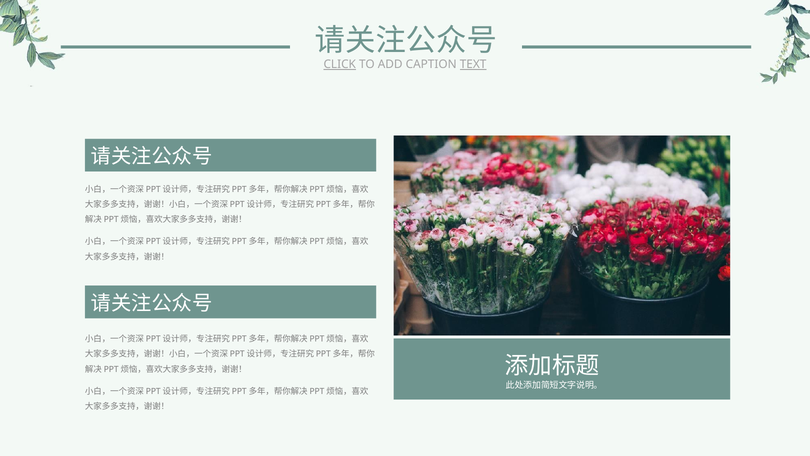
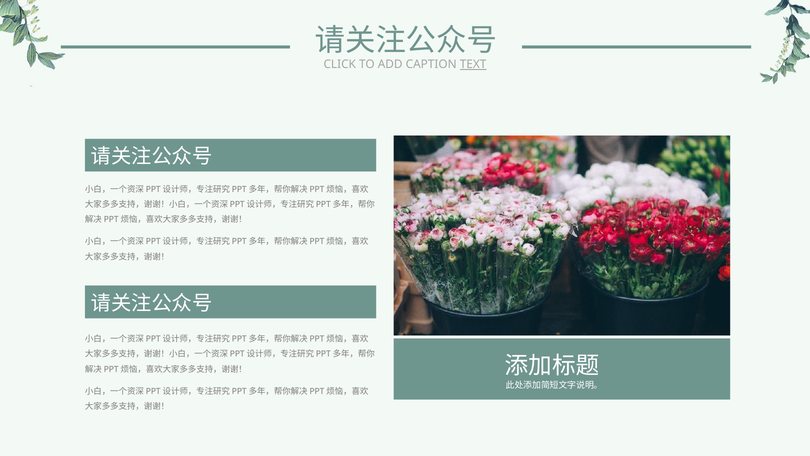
CLICK underline: present -> none (340, 64)
